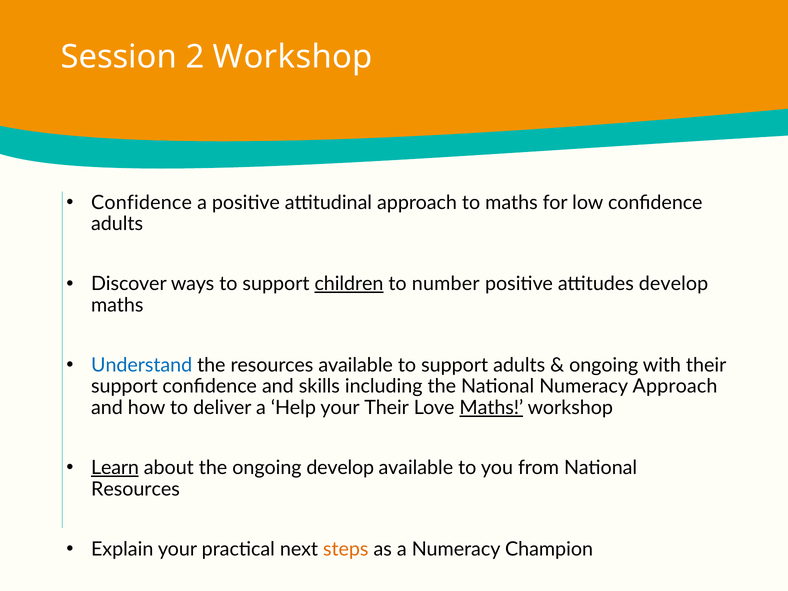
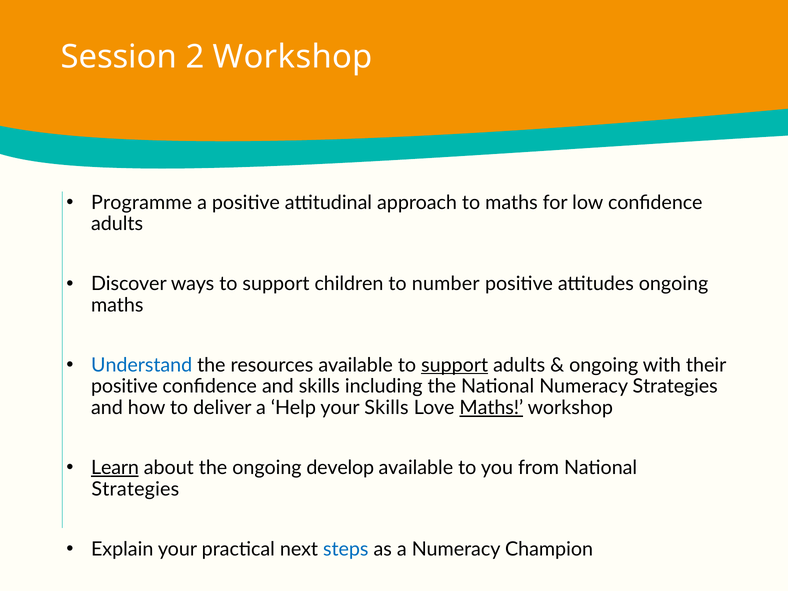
Confidence: Confidence -> Programme (142, 203)
children underline: present -> none (349, 284)
attitudes develop: develop -> ongoing (674, 284)
support underline: none -> present (455, 365)
support: support -> positive (124, 386)
Numeracy Approach: Approach -> Strategies (675, 386)
your Their: Their -> Skills (386, 408)
Resources: Resources -> Strategies (135, 489)
steps colour: orange -> blue (346, 549)
